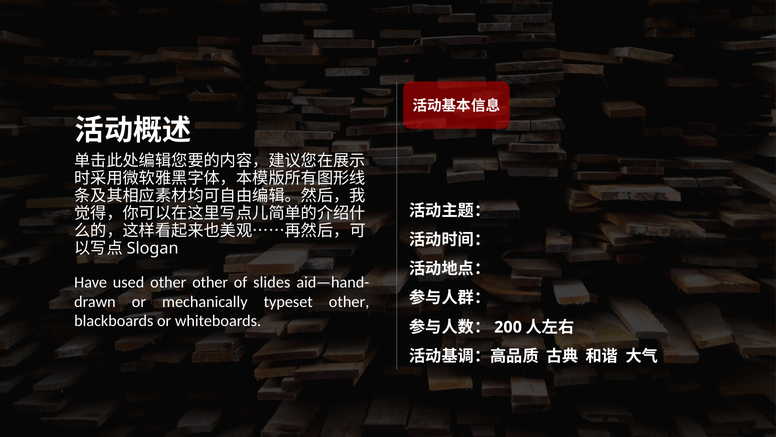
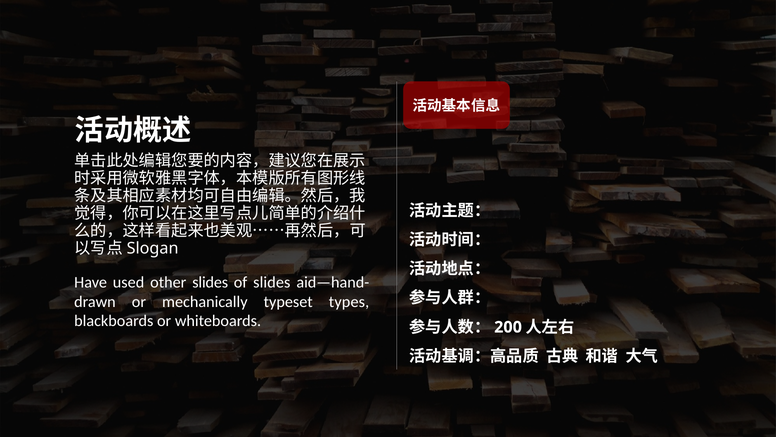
other other: other -> slides (210, 282)
typeset other: other -> types (349, 301)
